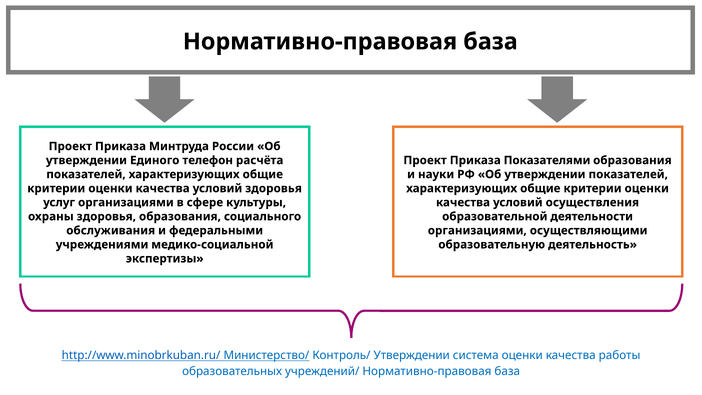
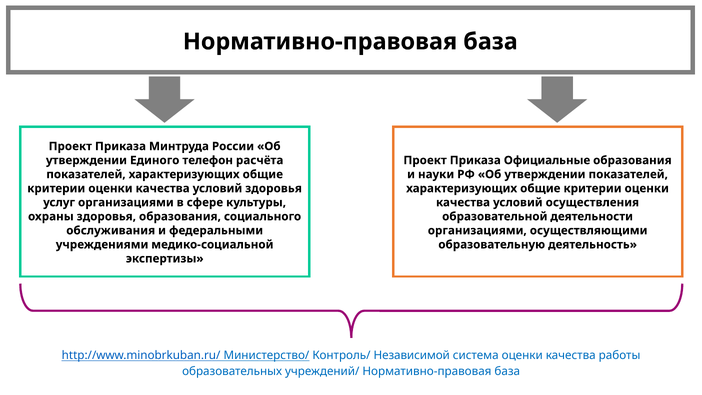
Показателями: Показателями -> Официальные (547, 160)
Контроль/ Утверждении: Утверждении -> Независимой (412, 355)
